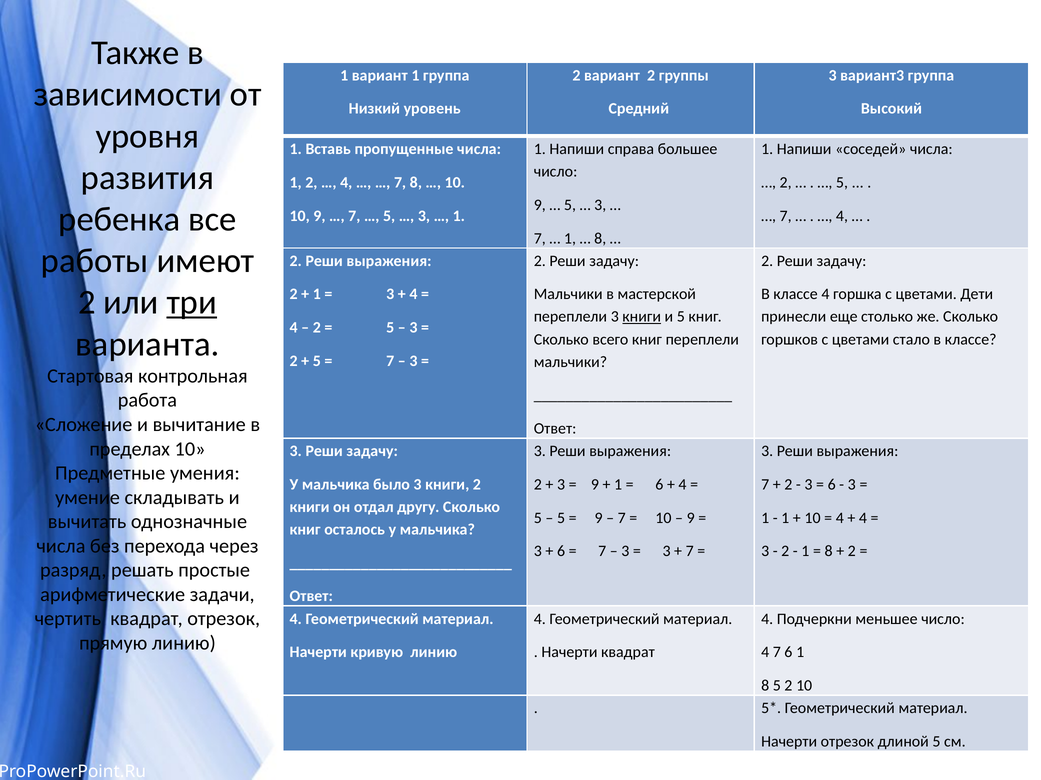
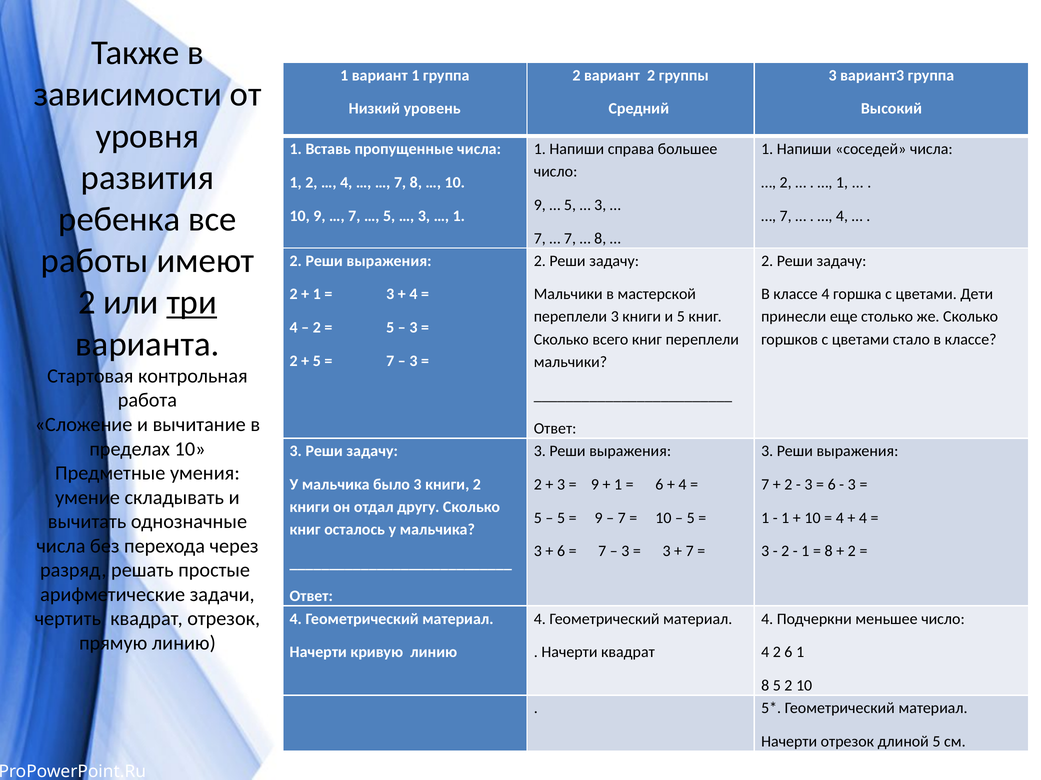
5: 5 -> 1 (842, 183)
1: 1 -> 7 (570, 239)
книги underline: present -> none (642, 317)
9: 9 -> 5 (691, 518)
4 7: 7 -> 2 (777, 653)
